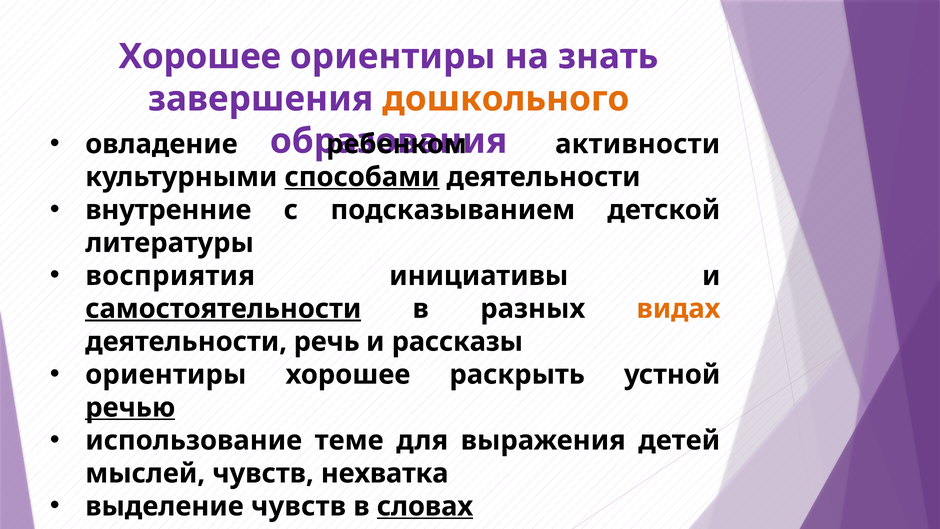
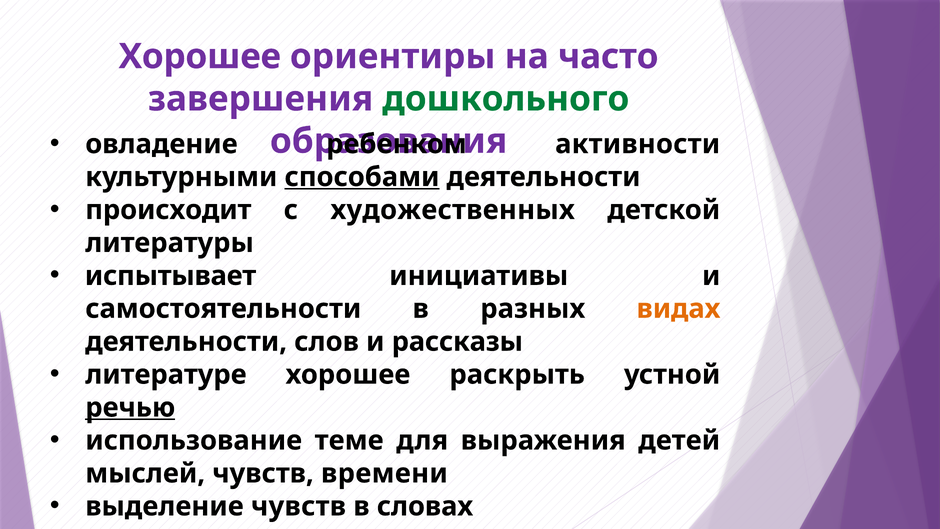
знать: знать -> часто (608, 57)
дошкольного colour: orange -> green (506, 99)
внутренние: внутренние -> происходит (168, 210)
подсказыванием: подсказыванием -> художественных (453, 210)
восприятия: восприятия -> испытывает (170, 276)
самостоятельности underline: present -> none (223, 309)
речь: речь -> слов (327, 342)
ориентиры: ориентиры -> литературе (166, 374)
нехватка: нехватка -> времени (384, 473)
словах underline: present -> none (425, 506)
